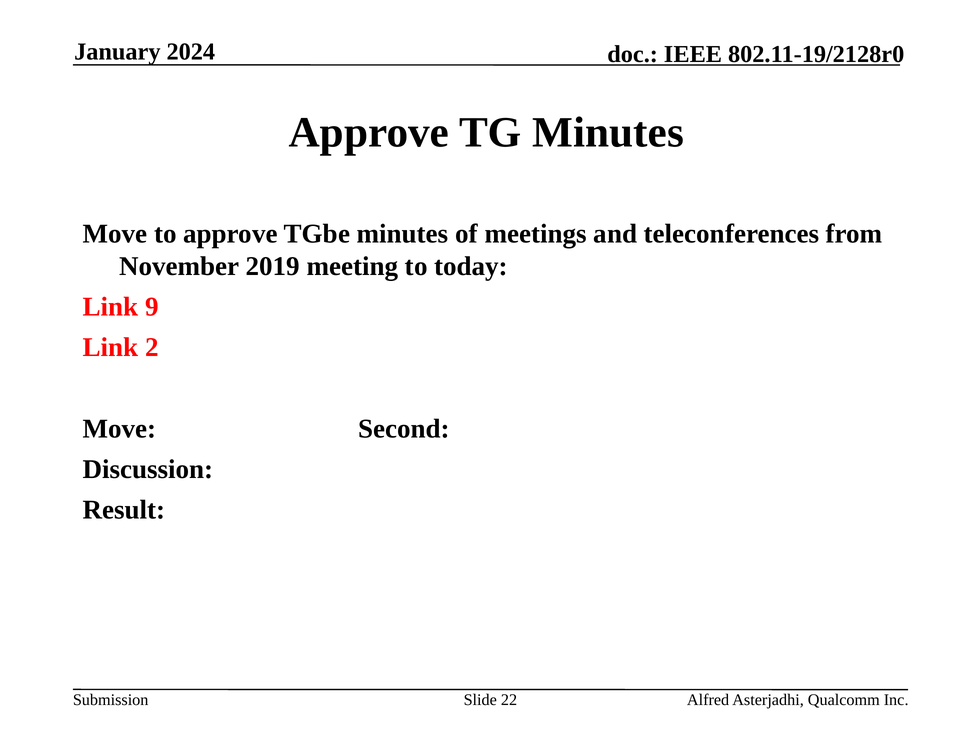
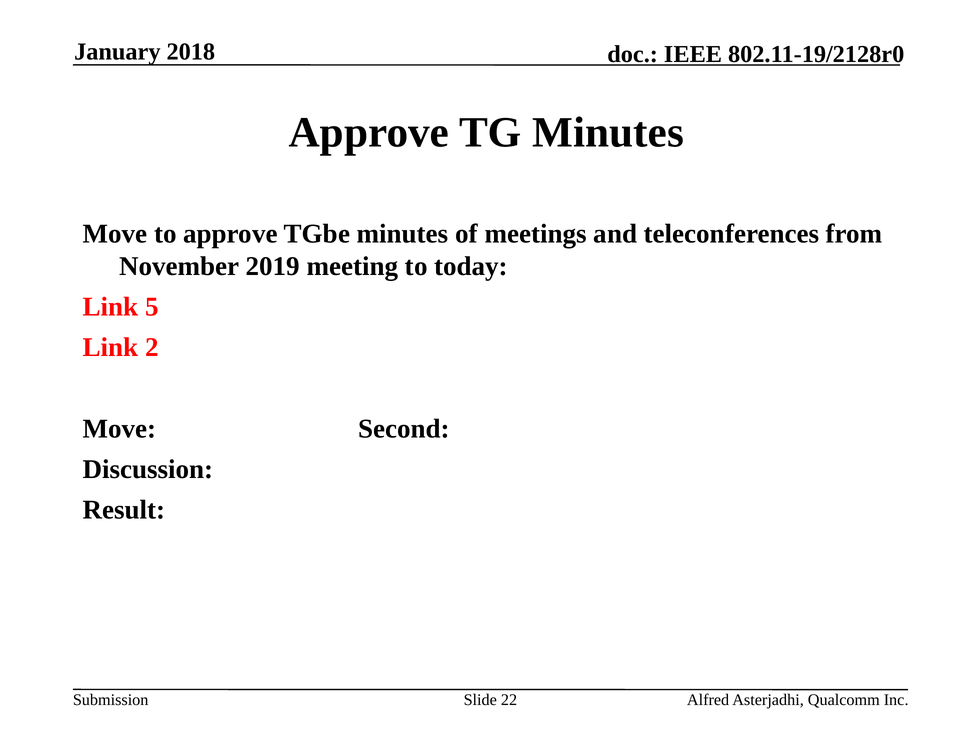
2024: 2024 -> 2018 (191, 52)
9: 9 -> 5 (152, 307)
